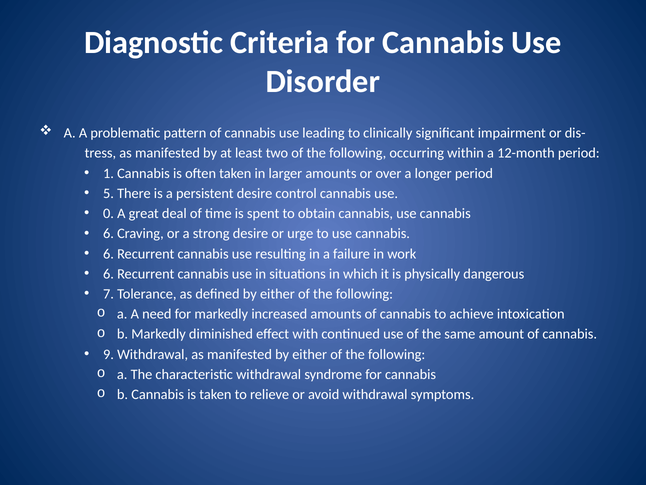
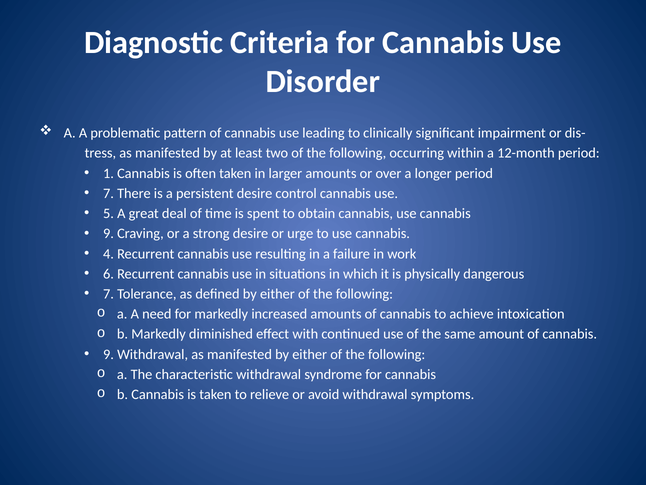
5: 5 -> 7 (109, 193)
0: 0 -> 5 (109, 213)
6: 6 -> 9 (109, 233)
6: 6 -> 4 (109, 254)
